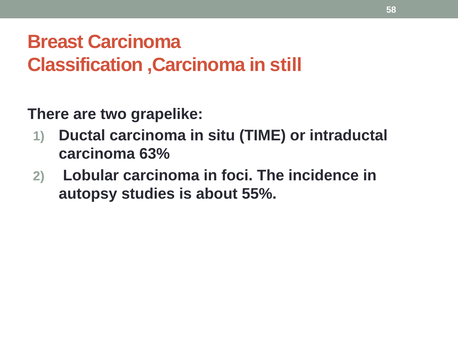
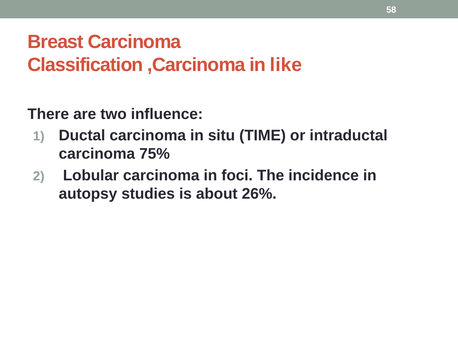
still: still -> like (286, 65)
grapelike: grapelike -> influence (167, 114)
63%: 63% -> 75% (155, 154)
55%: 55% -> 26% (259, 193)
